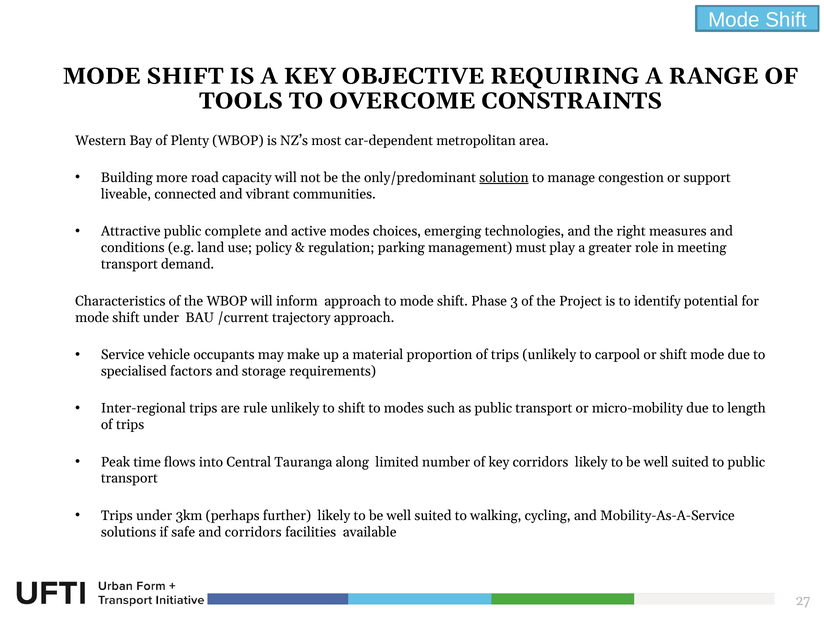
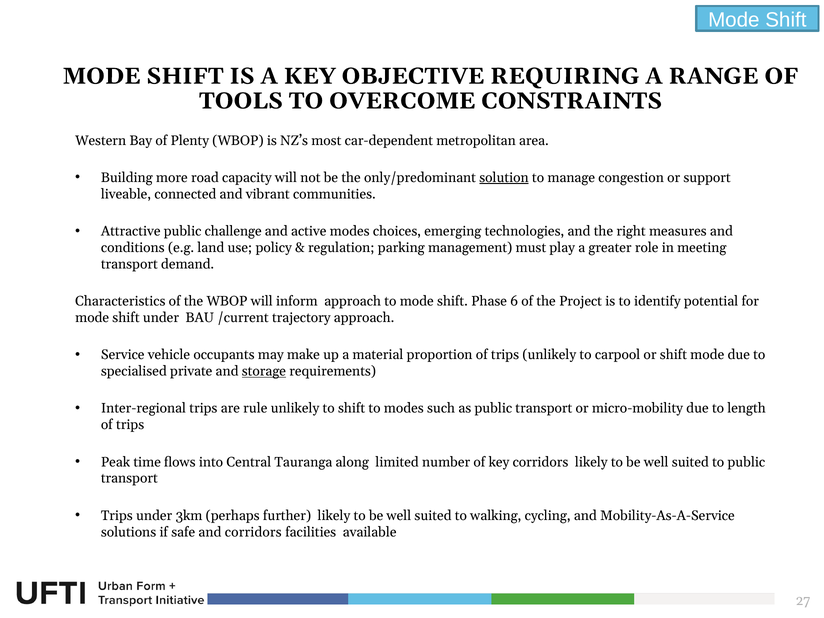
complete: complete -> challenge (233, 231)
3: 3 -> 6 (514, 301)
factors: factors -> private (191, 371)
storage underline: none -> present (264, 371)
